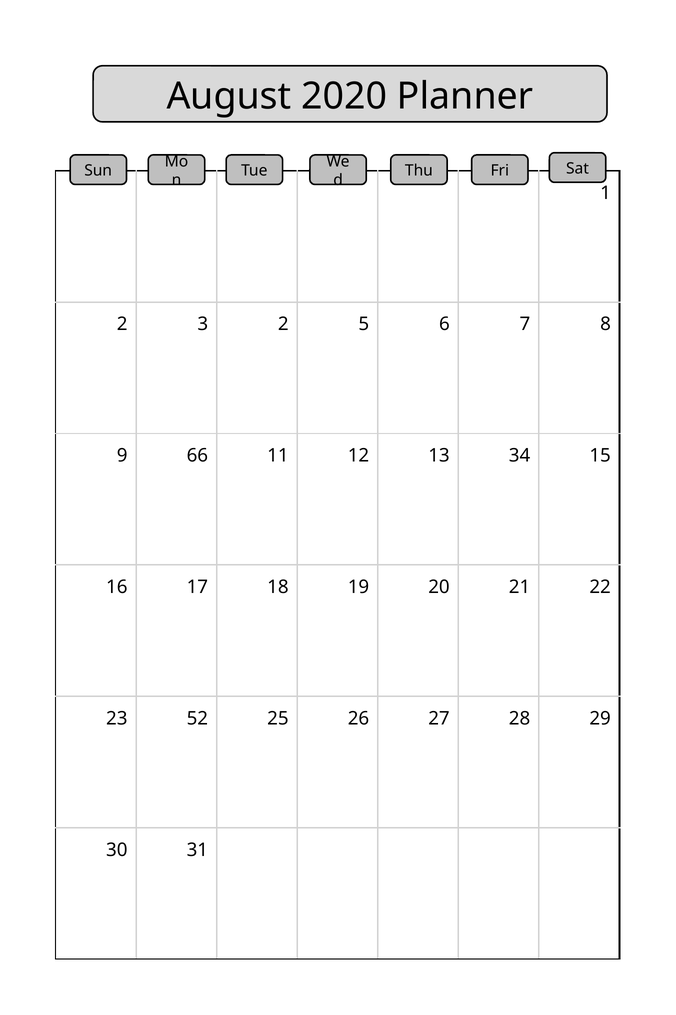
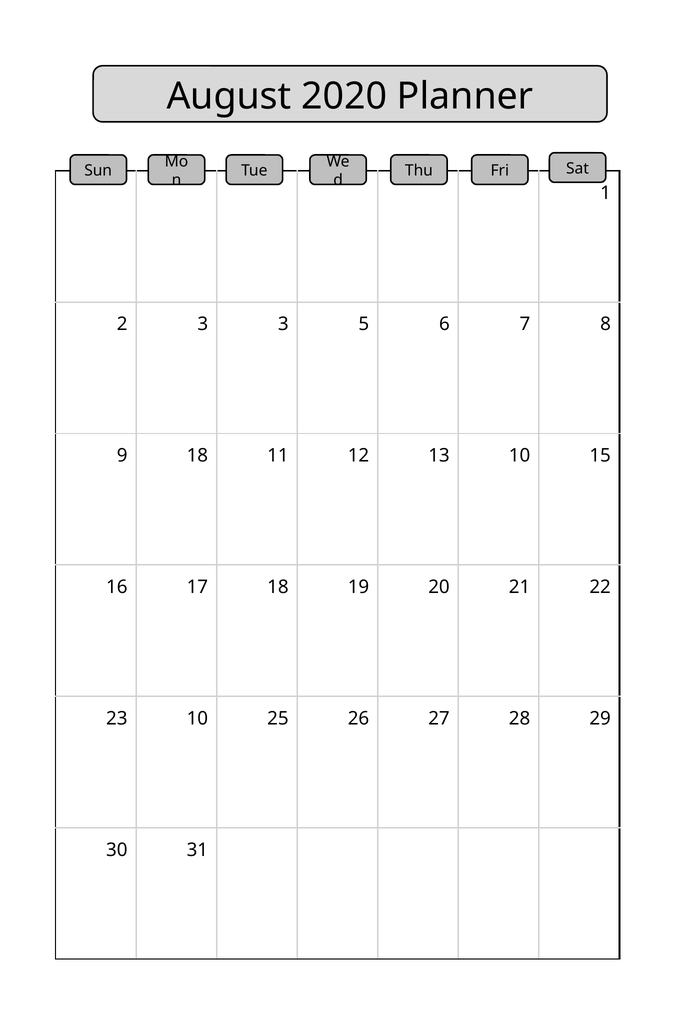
3 2: 2 -> 3 (283, 324)
9 66: 66 -> 18 (197, 455)
13 34: 34 -> 10 (520, 455)
23 52: 52 -> 10 (197, 718)
